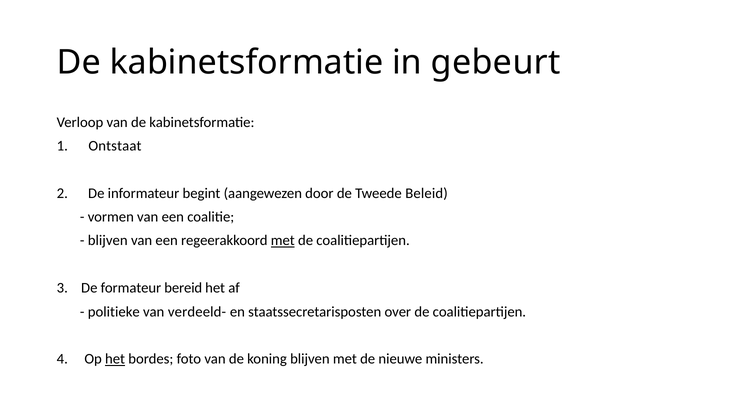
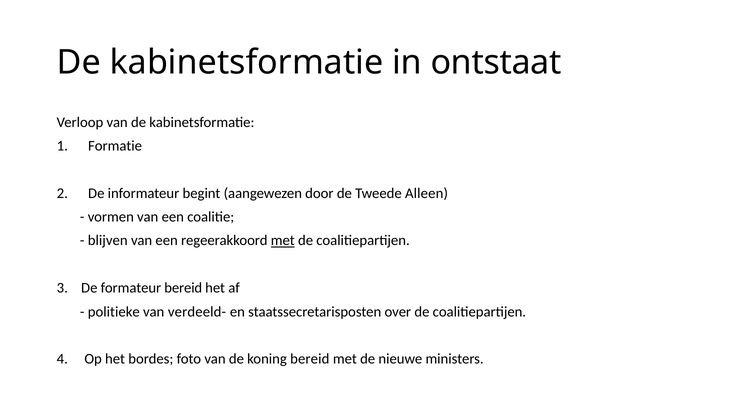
gebeurt: gebeurt -> ontstaat (496, 62)
Ontstaat: Ontstaat -> Formatie (115, 146)
Beleid: Beleid -> Alleen (427, 193)
het underline: present -> none (115, 359)
koning blijven: blijven -> bereid (310, 359)
